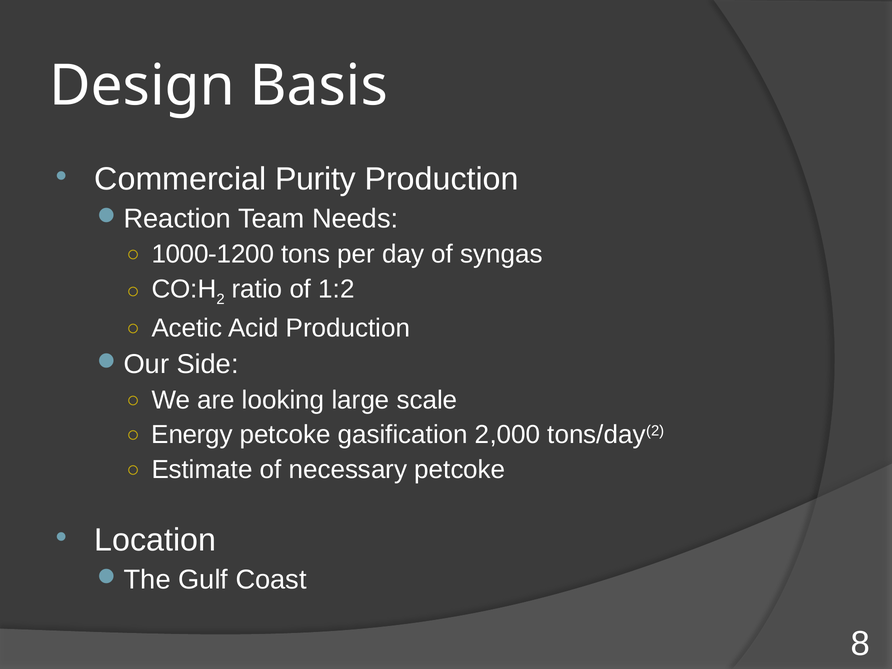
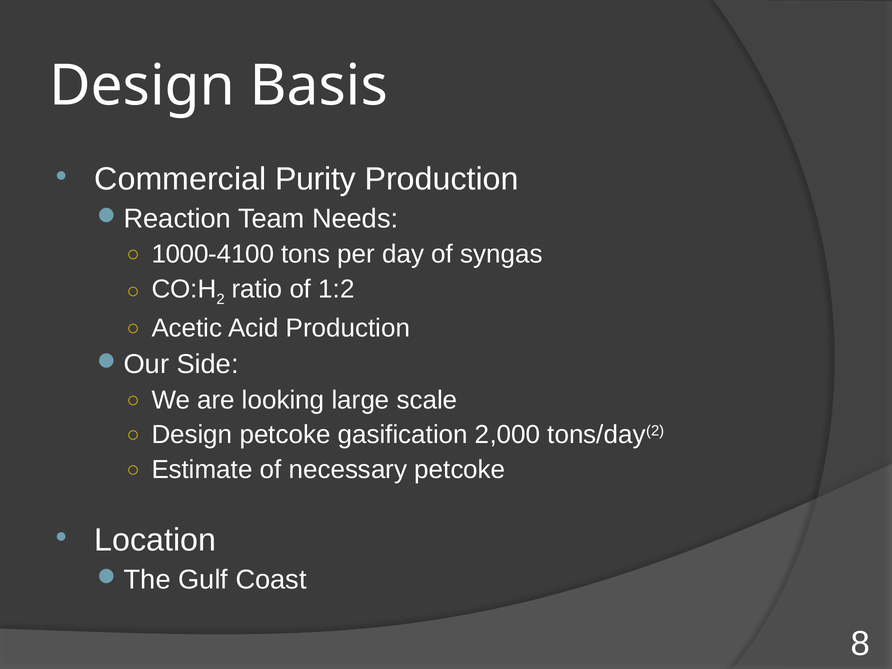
1000-1200: 1000-1200 -> 1000-4100 (213, 254)
Energy: Energy -> Design (192, 435)
